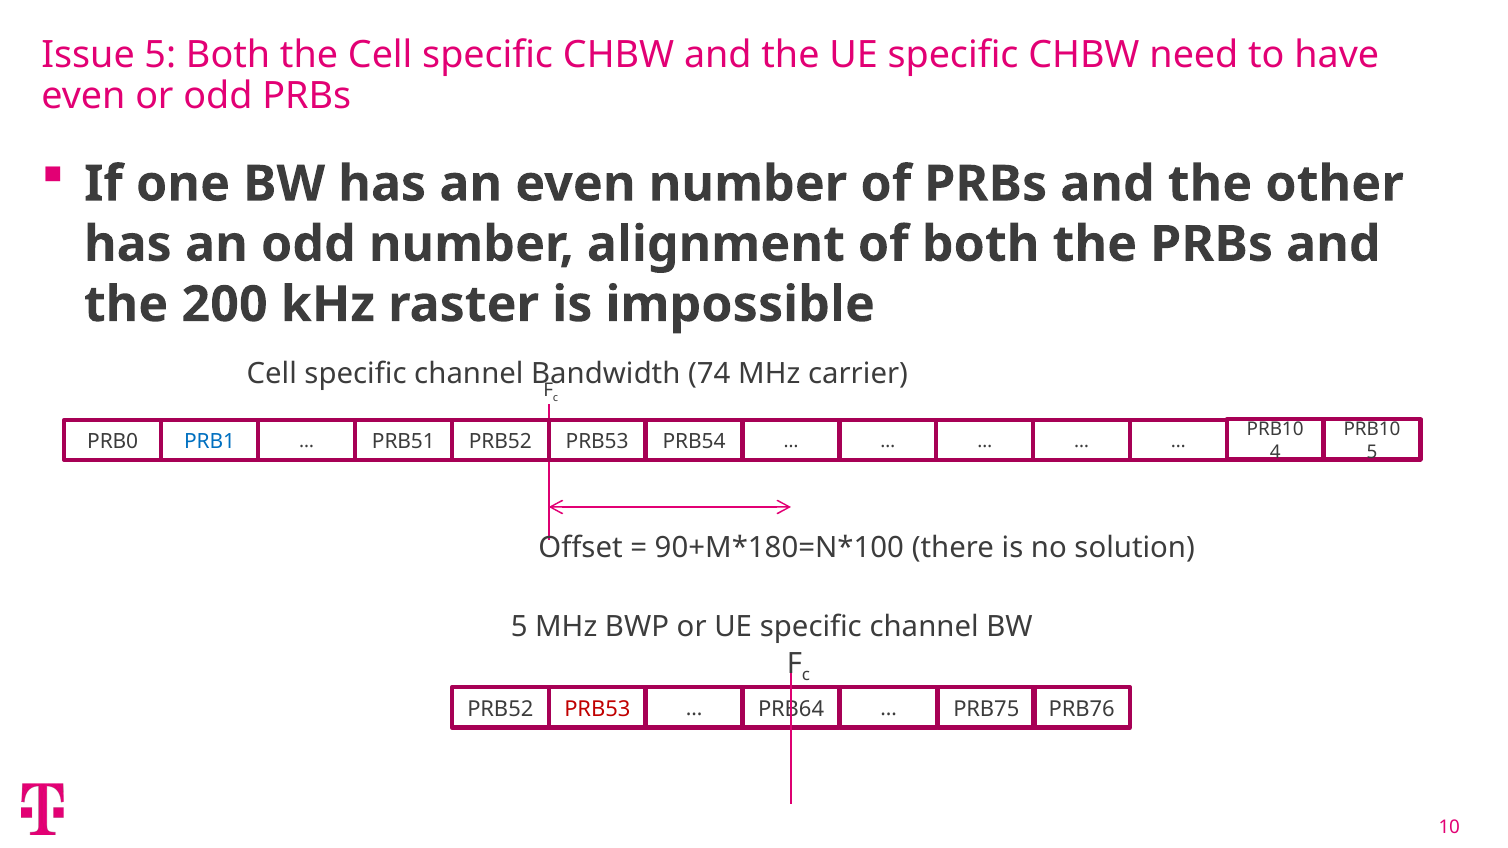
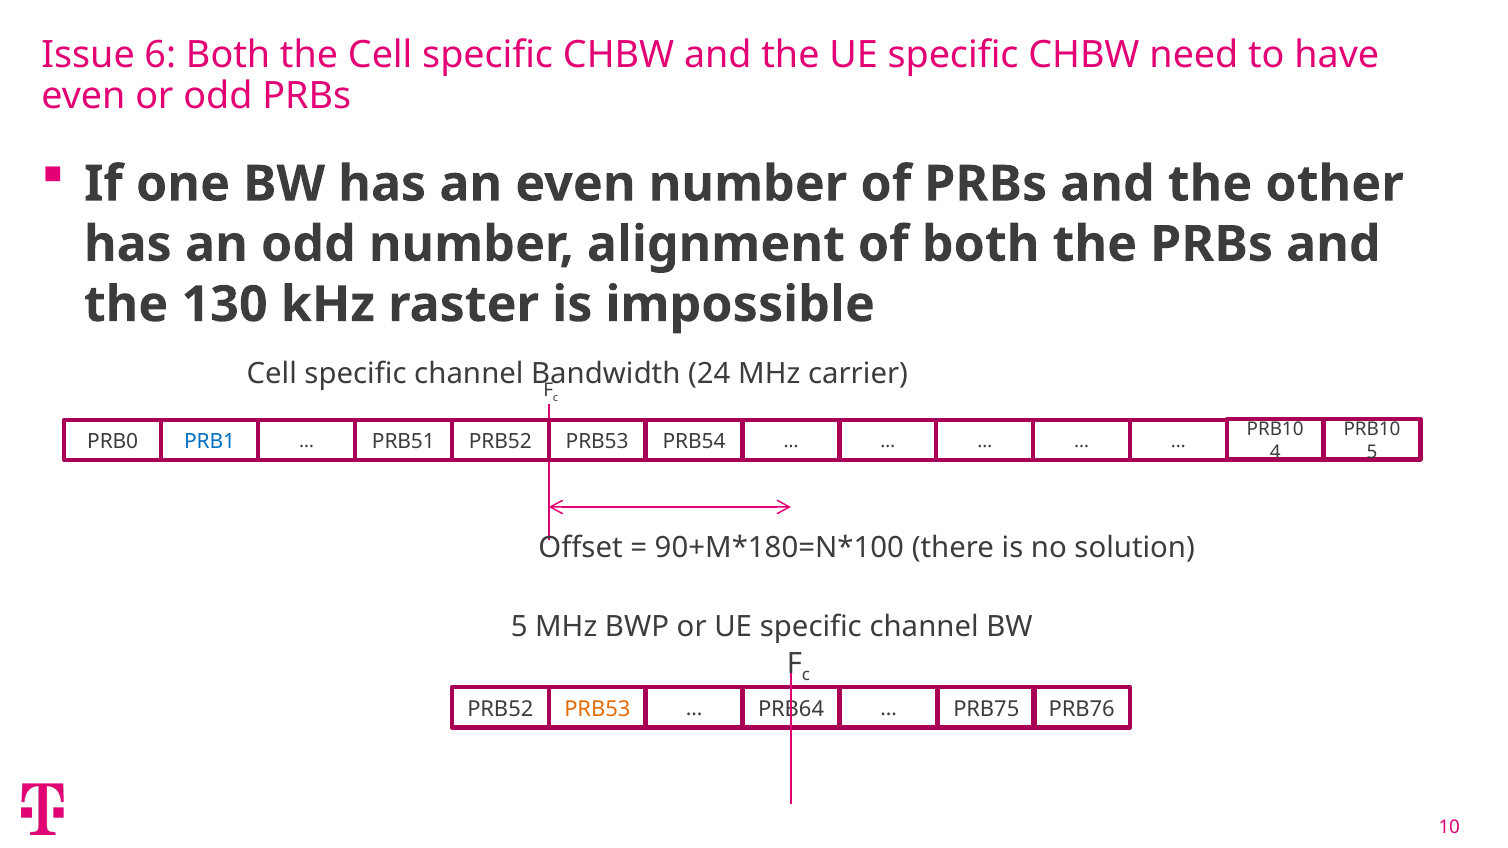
Issue 5: 5 -> 6 (160, 55)
200: 200 -> 130 (225, 305)
74: 74 -> 24 (709, 374)
PRB53 colour: red -> orange (597, 709)
